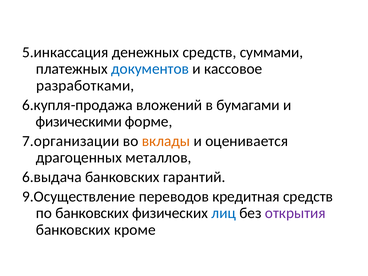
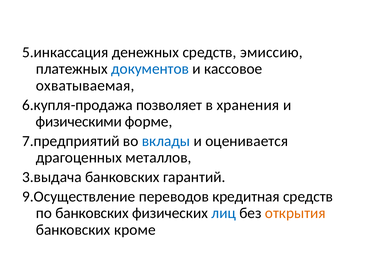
суммами: суммами -> эмиссию (271, 52)
разработками: разработками -> охватываемая (85, 85)
вложений: вложений -> позволяет (169, 105)
бумагами: бумагами -> хранения (248, 105)
7.организации: 7.организации -> 7.предприятий (71, 141)
вклады colour: orange -> blue (166, 141)
6.выдача: 6.выдача -> 3.выдача (52, 177)
открытия colour: purple -> orange (295, 213)
